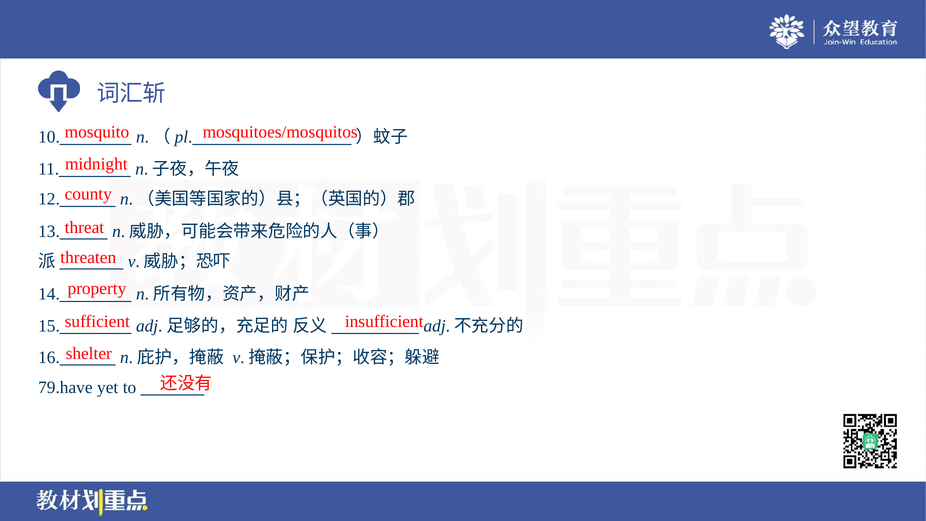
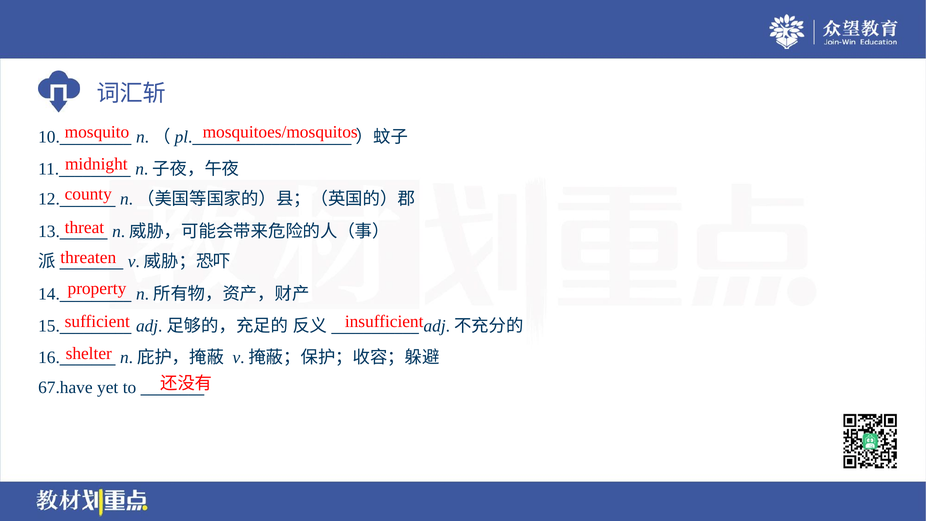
79.have: 79.have -> 67.have (65, 387)
